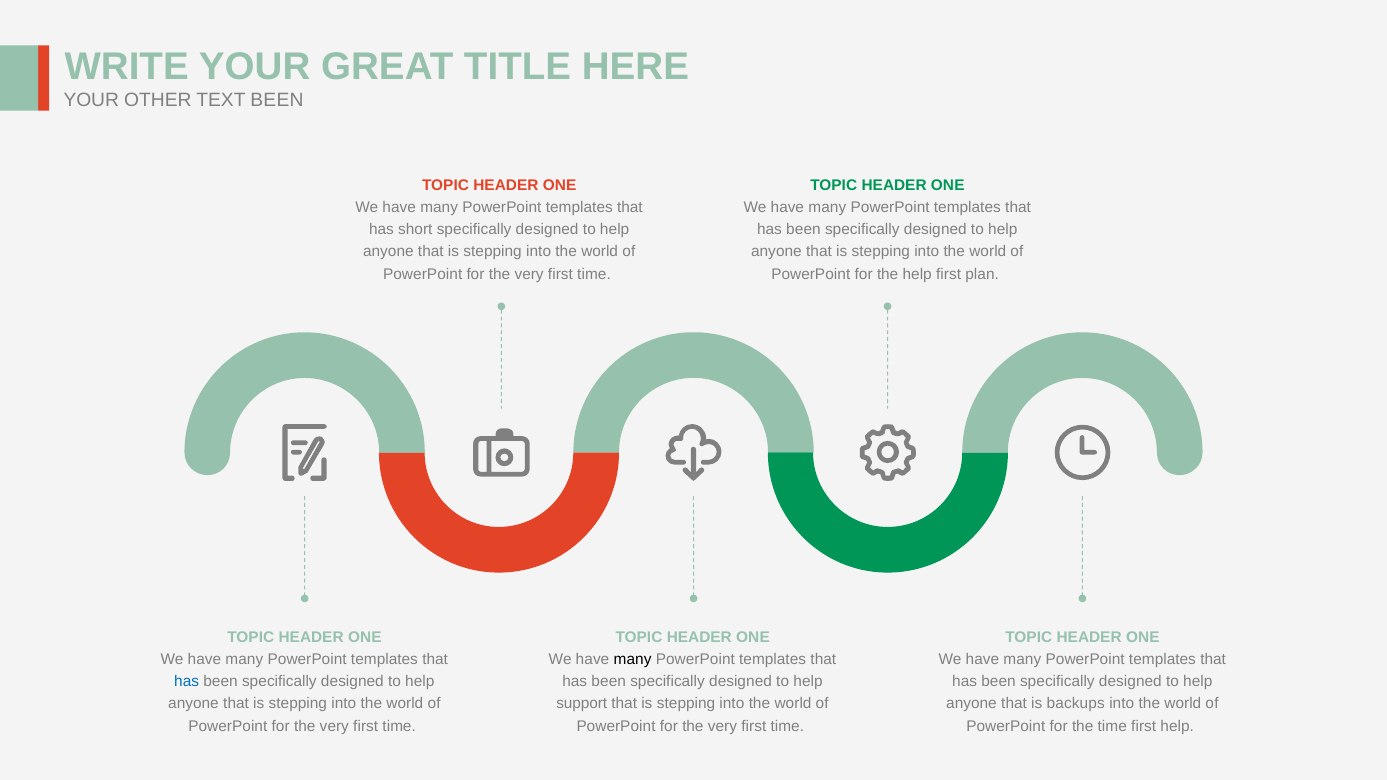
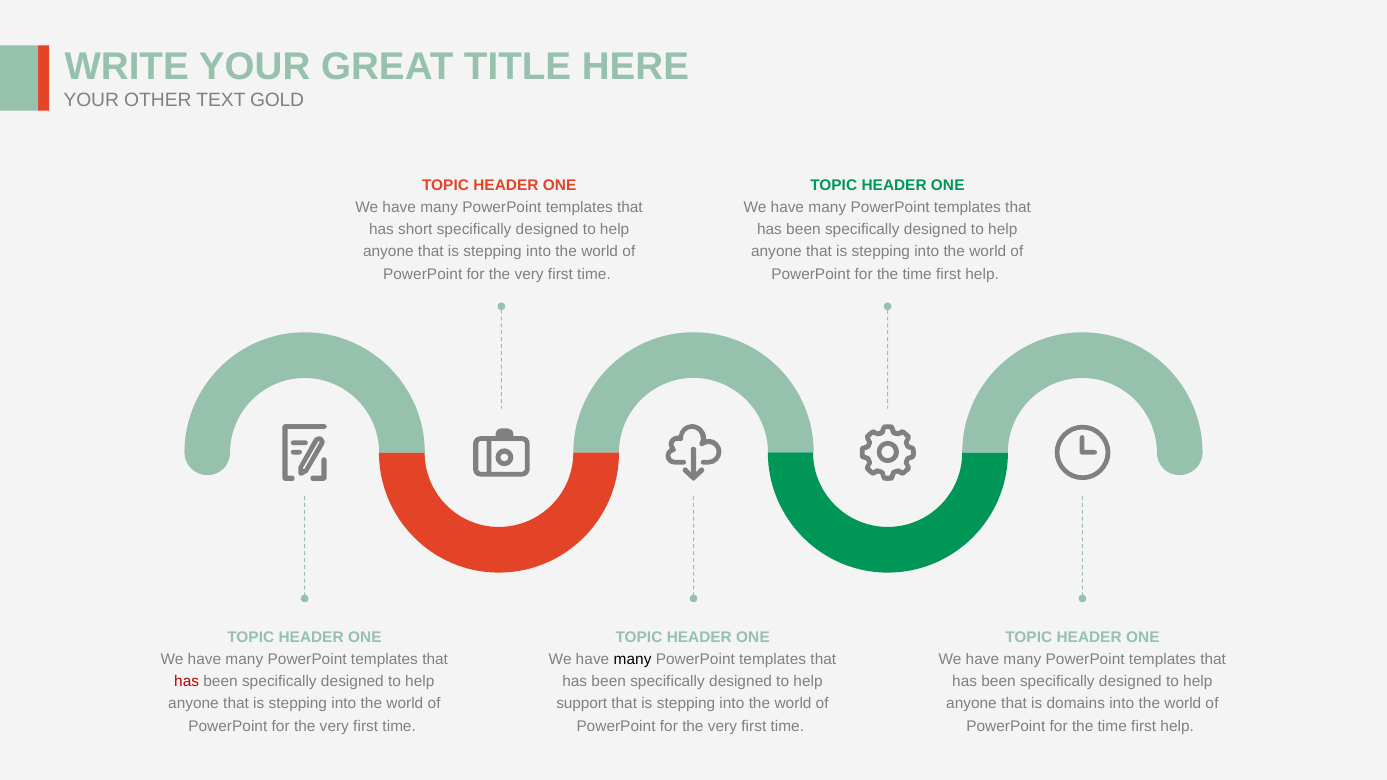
TEXT BEEN: BEEN -> GOLD (277, 100)
help: help -> time (917, 274)
plan: plan -> help (982, 274)
has colour: blue -> red (187, 682)
backups: backups -> domains (1076, 704)
